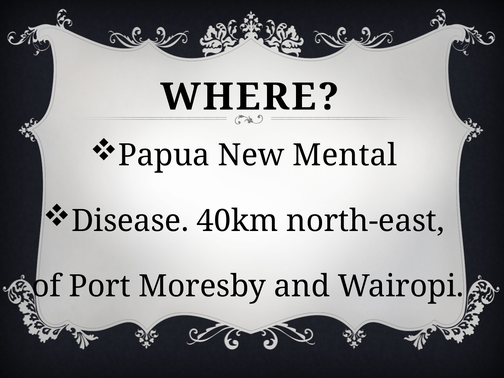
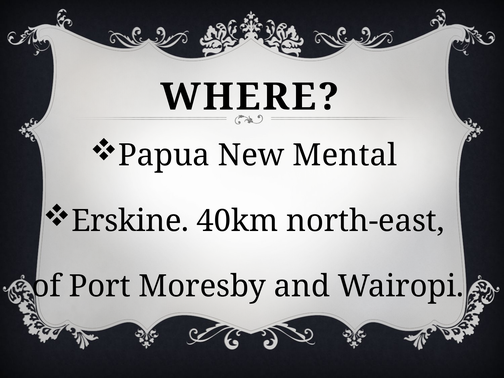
Disease: Disease -> Erskine (130, 221)
